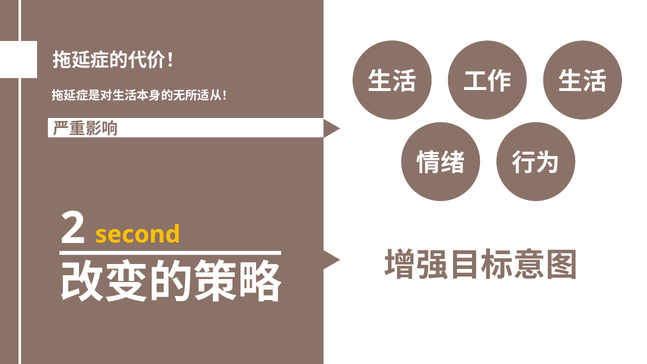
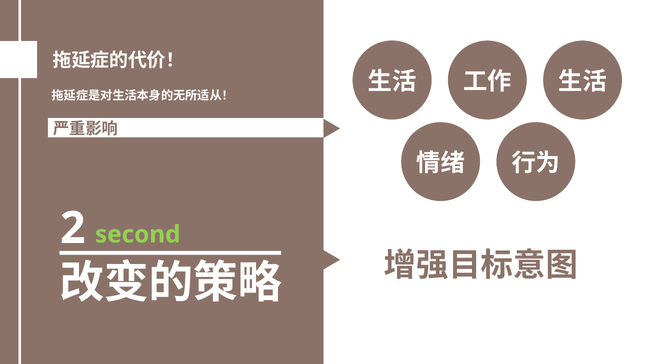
second colour: yellow -> light green (138, 234)
